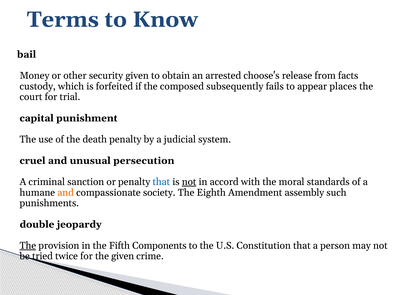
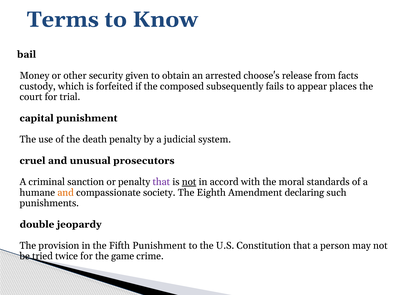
persecution: persecution -> prosecutors (144, 161)
that colour: blue -> purple (161, 182)
assembly: assembly -> declaring (304, 192)
The underline: present -> none (28, 245)
Fifth Components: Components -> Punishment (159, 245)
the given: given -> game (123, 256)
